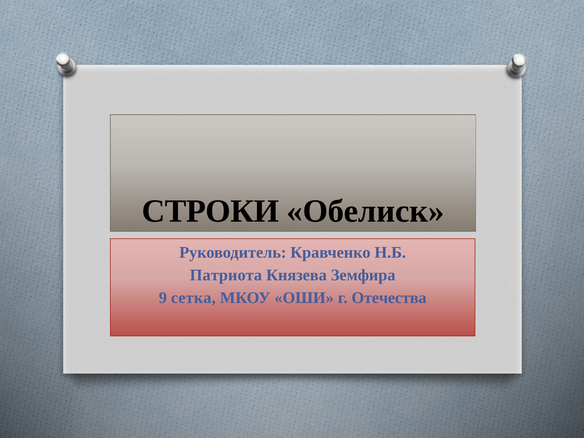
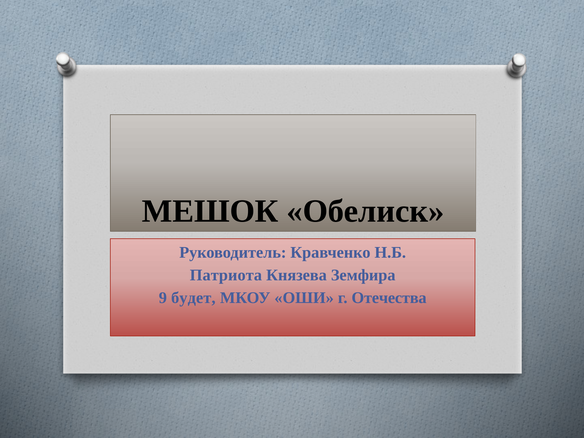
СТРОКИ: СТРОКИ -> МЕШОК (210, 211)
сетка: сетка -> будет (193, 298)
